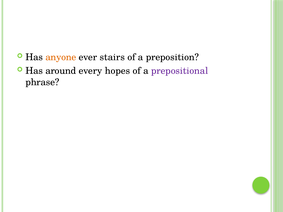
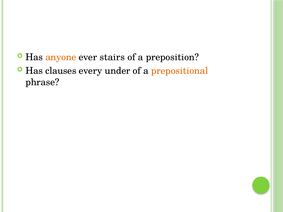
around: around -> clauses (61, 71)
hopes: hopes -> under (118, 71)
prepositional colour: purple -> orange (180, 71)
